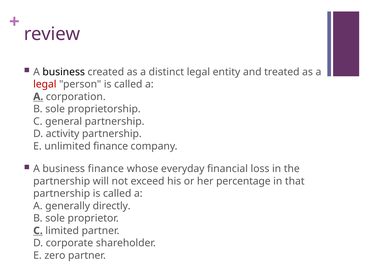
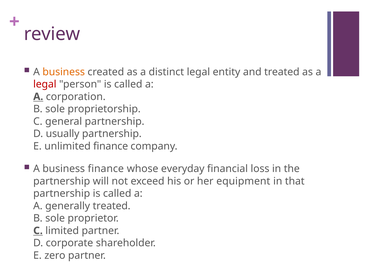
business colour: black -> orange (64, 72)
activity: activity -> usually (63, 134)
percentage: percentage -> equipment (243, 181)
generally directly: directly -> treated (112, 206)
